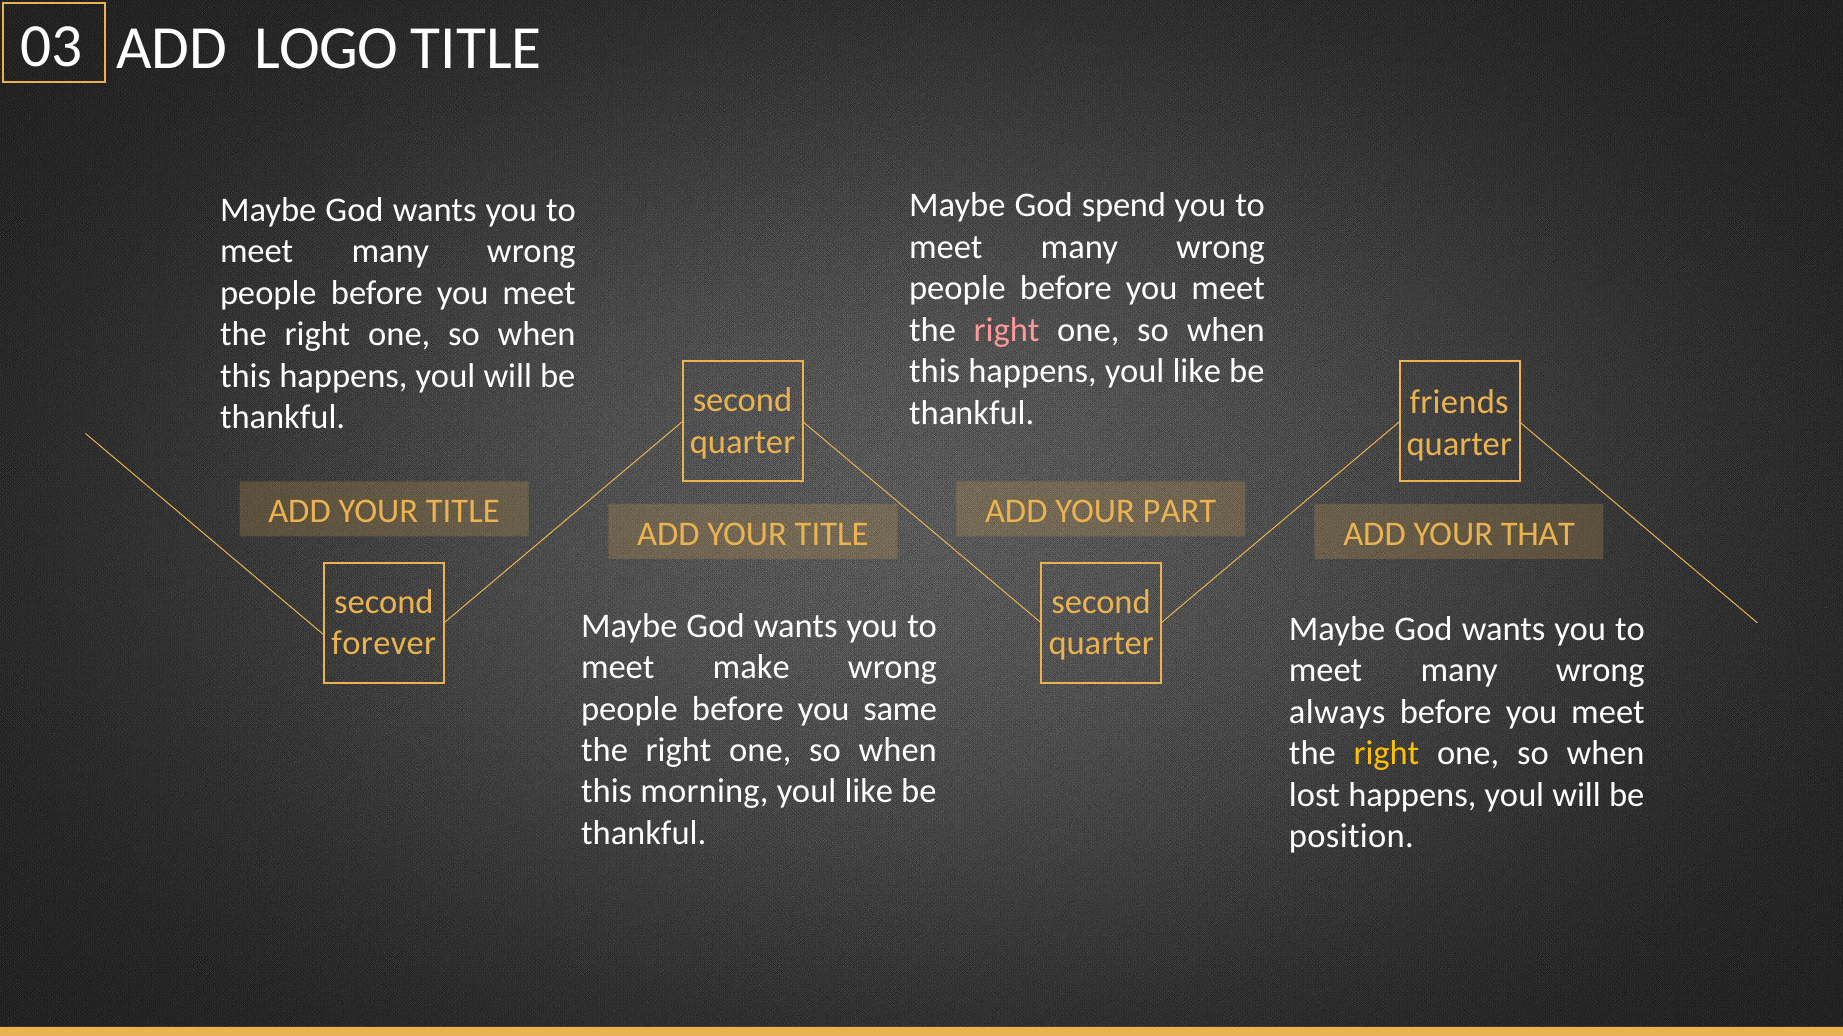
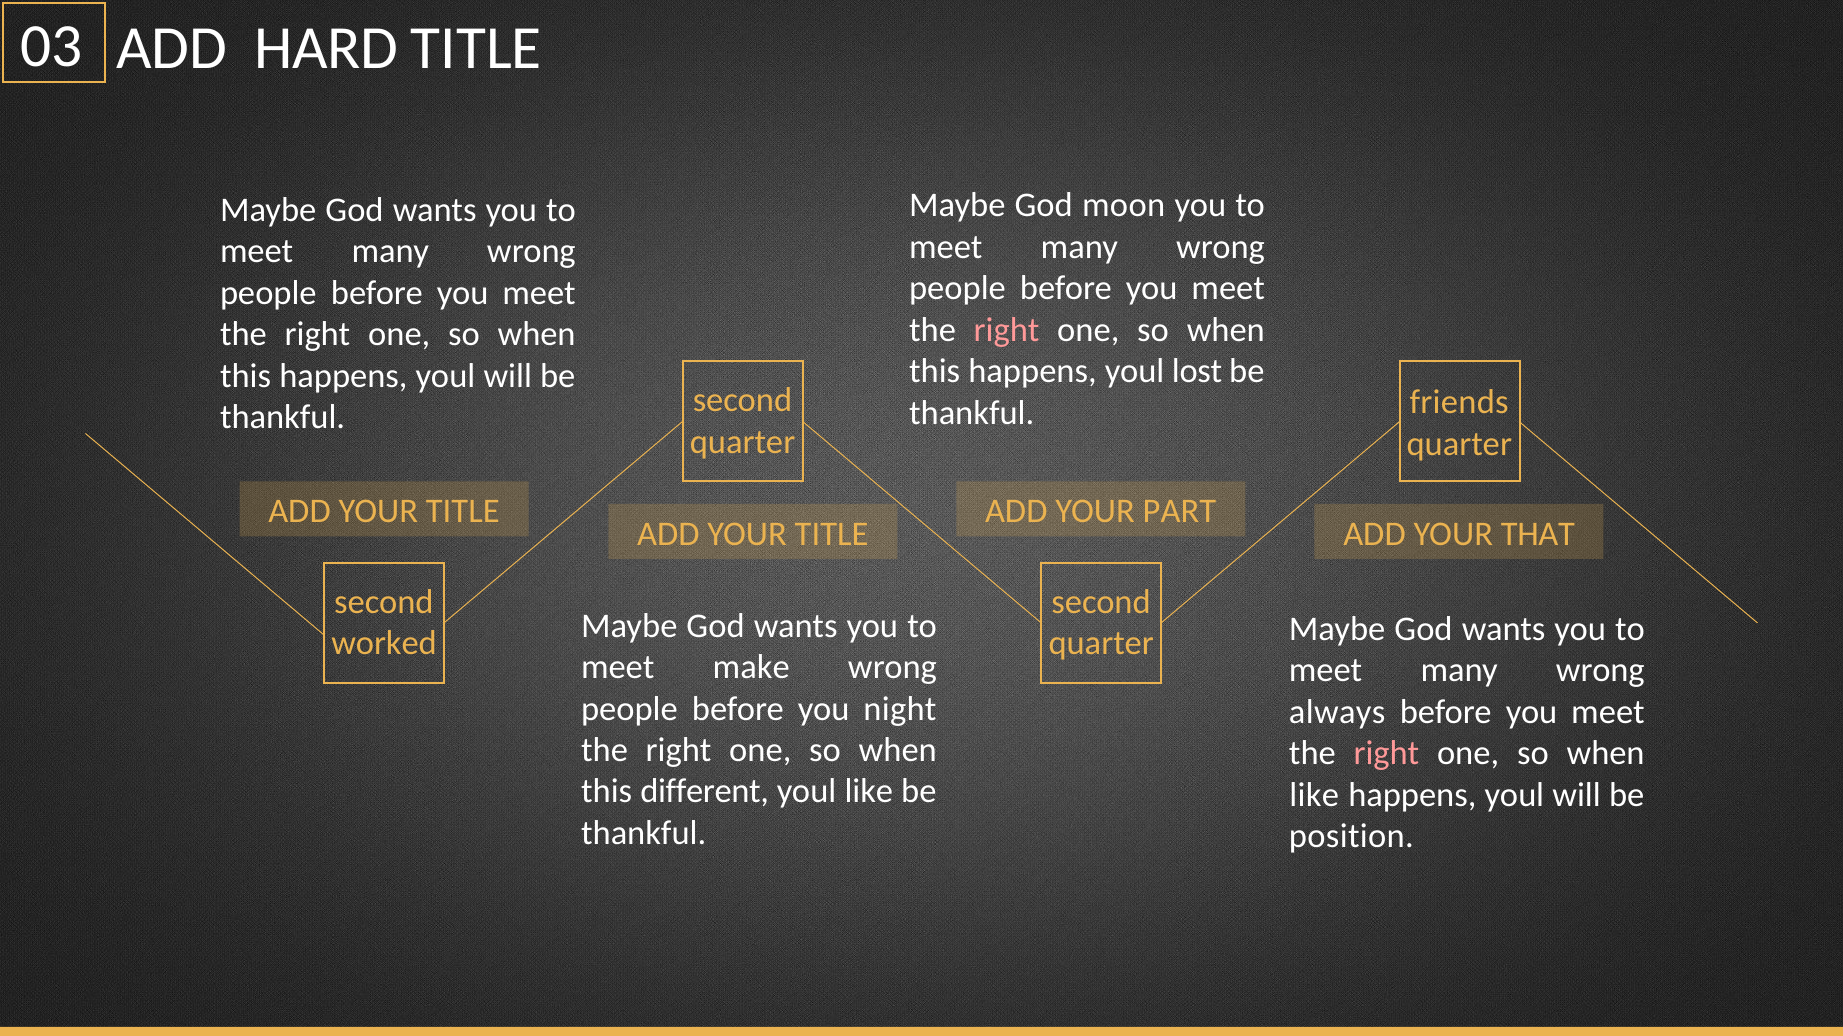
LOGO: LOGO -> HARD (326, 49)
spend: spend -> moon (1124, 206)
happens youl like: like -> lost (1197, 371)
forever: forever -> worked (384, 643)
same: same -> night (900, 709)
right colour: yellow -> pink (1386, 754)
morning: morning -> different (705, 792)
lost: lost -> like (1314, 795)
